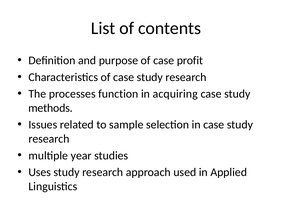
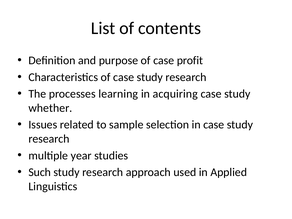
function: function -> learning (118, 94)
methods: methods -> whether (50, 108)
Uses: Uses -> Such (40, 172)
